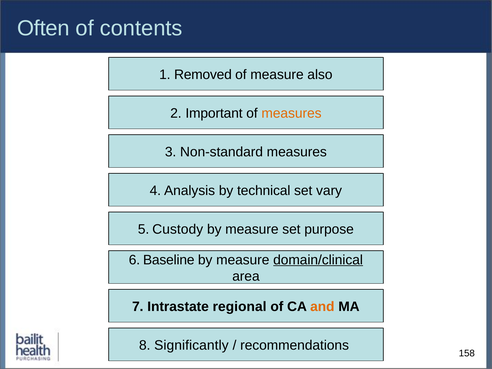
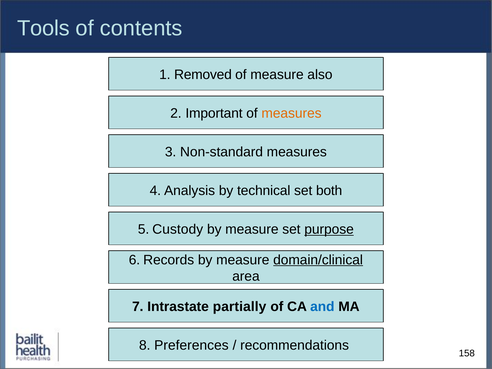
Often: Often -> Tools (43, 28)
vary: vary -> both (329, 191)
purpose underline: none -> present (329, 229)
Baseline: Baseline -> Records (169, 260)
regional: regional -> partially (240, 307)
and colour: orange -> blue (322, 307)
Significantly: Significantly -> Preferences (191, 345)
